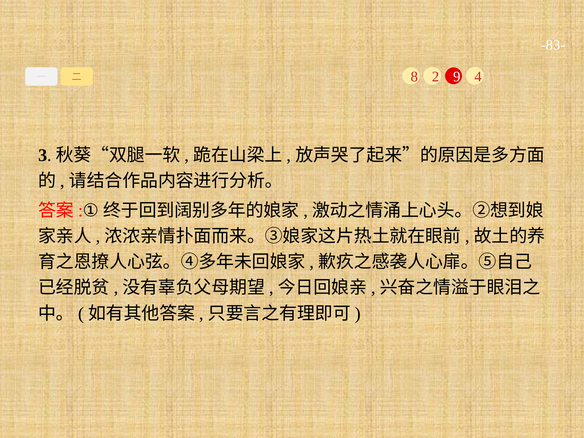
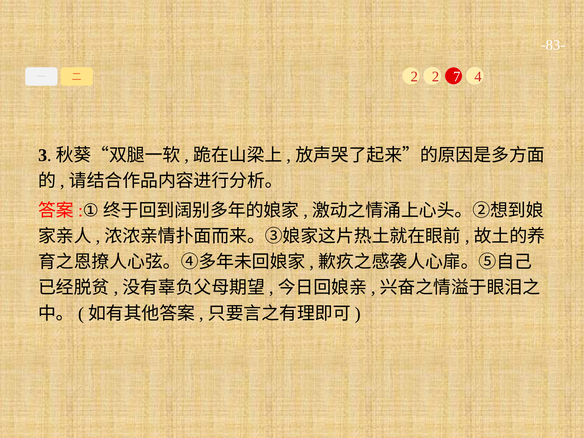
8: 8 -> 2 (414, 77)
9: 9 -> 7 (457, 77)
